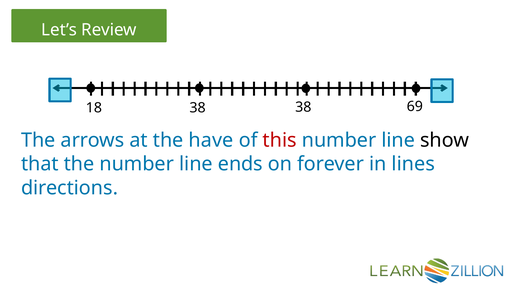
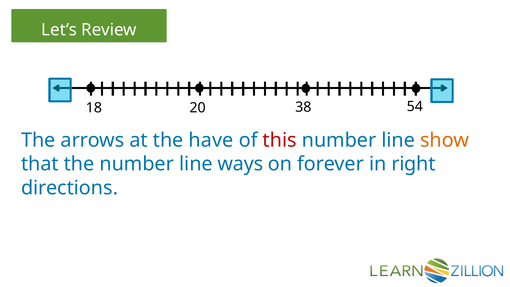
18 38: 38 -> 20 (198, 108)
69: 69 -> 54 (415, 106)
show colour: black -> orange (445, 140)
ends: ends -> ways (240, 164)
lines: lines -> right (413, 164)
